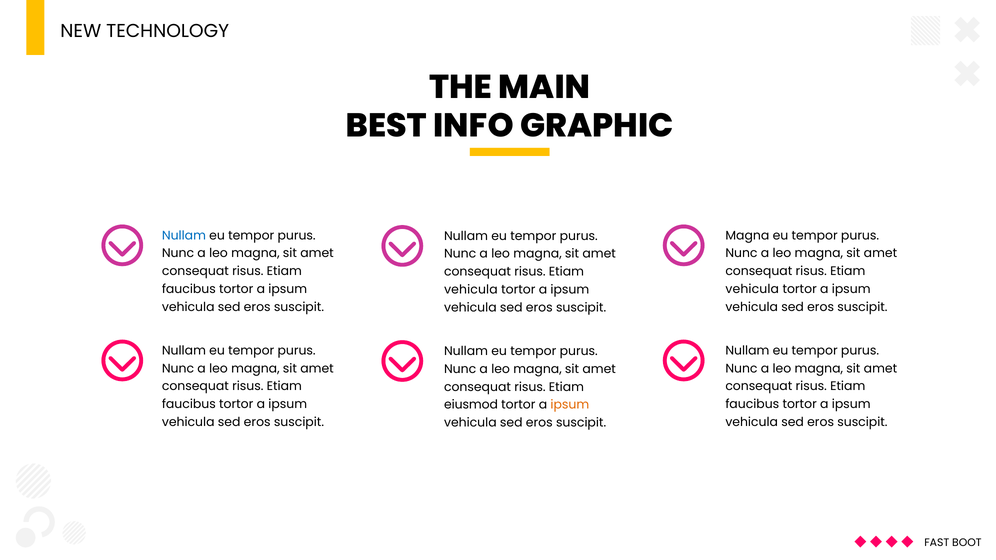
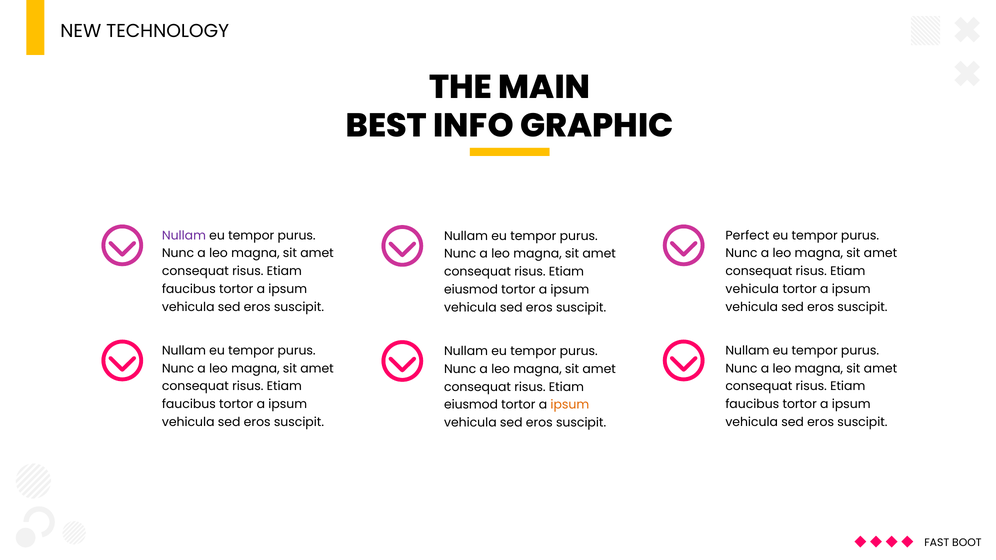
Nullam colour: blue -> purple (184, 236)
Magna: Magna -> Perfect (747, 236)
vehicula: vehicula -> eiusmod (471, 290)
